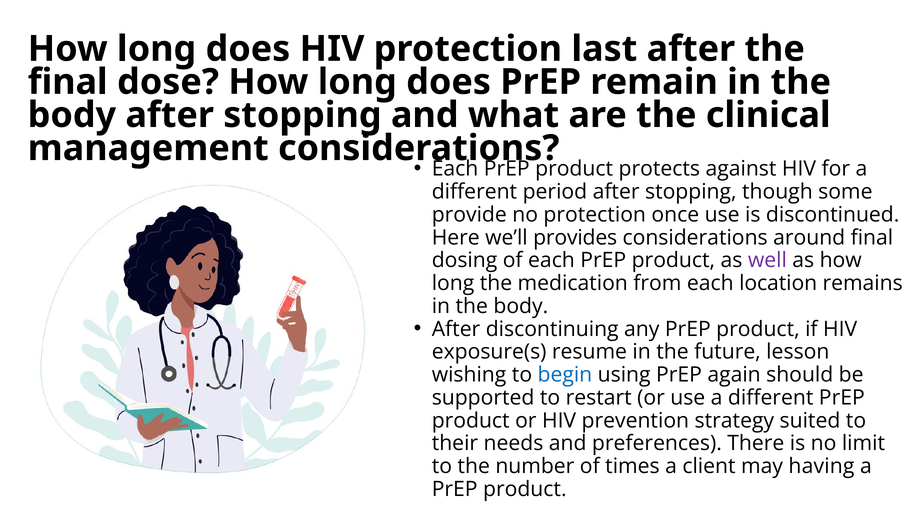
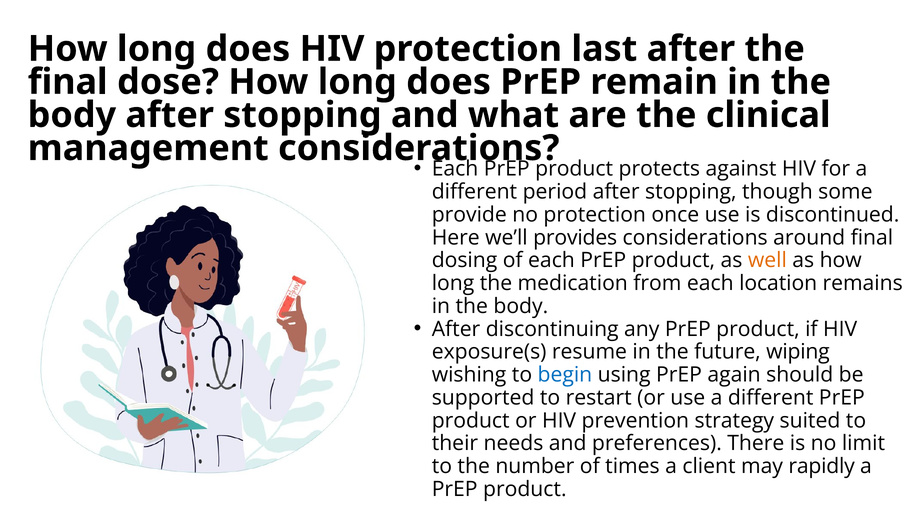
well colour: purple -> orange (767, 260)
lesson: lesson -> wiping (798, 352)
having: having -> rapidly (822, 466)
